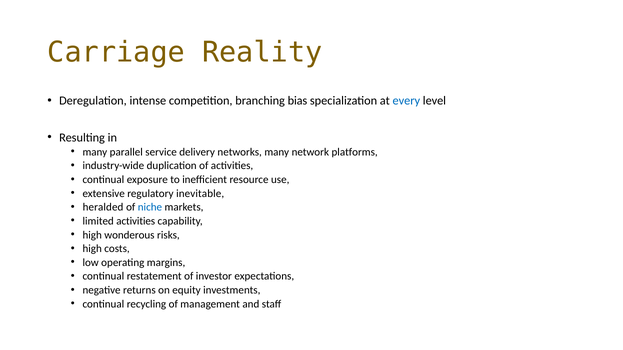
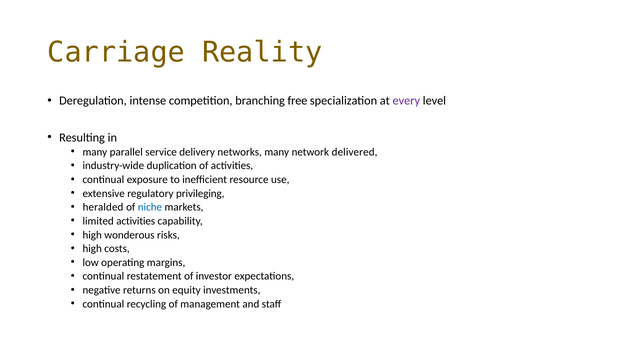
bias: bias -> free (297, 101)
every colour: blue -> purple (406, 101)
platforms: platforms -> delivered (355, 152)
inevitable: inevitable -> privileging (200, 194)
